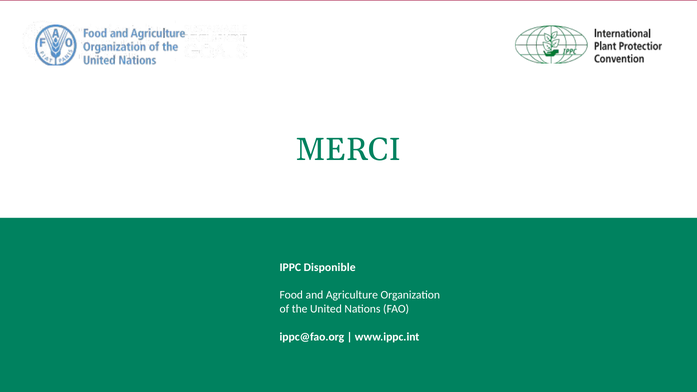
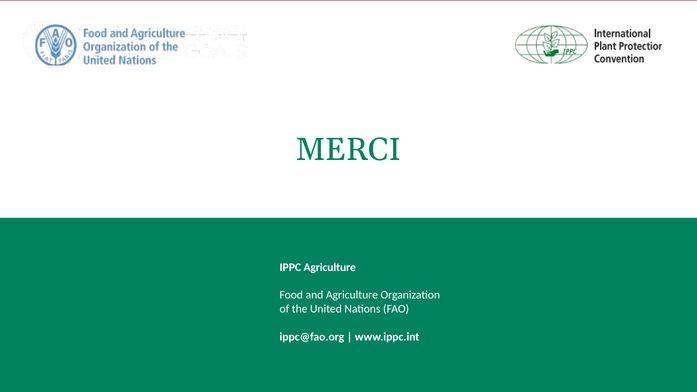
IPPC Disponible: Disponible -> Agriculture (330, 267)
